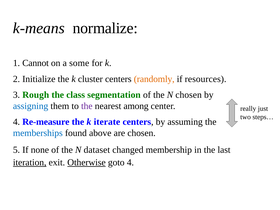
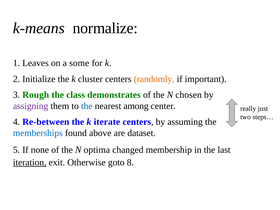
Cannot: Cannot -> Leaves (35, 63)
resources: resources -> important (206, 79)
segmentation: segmentation -> demonstrates (114, 95)
assigning colour: blue -> purple (31, 106)
the colour: purple -> blue (87, 106)
Re-measure: Re-measure -> Re-between (46, 122)
are chosen: chosen -> dataset (142, 133)
dataset: dataset -> optima (97, 150)
Otherwise underline: present -> none (86, 162)
goto 4: 4 -> 8 (130, 162)
